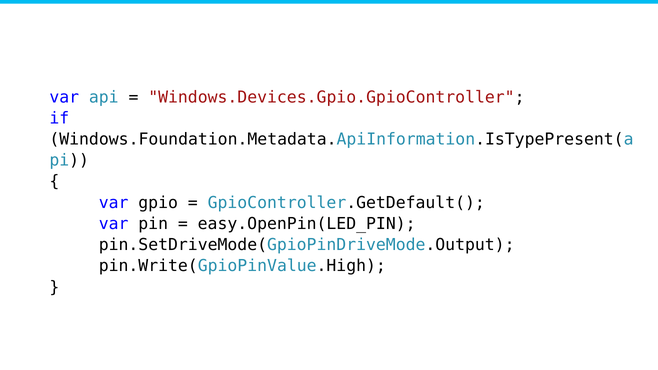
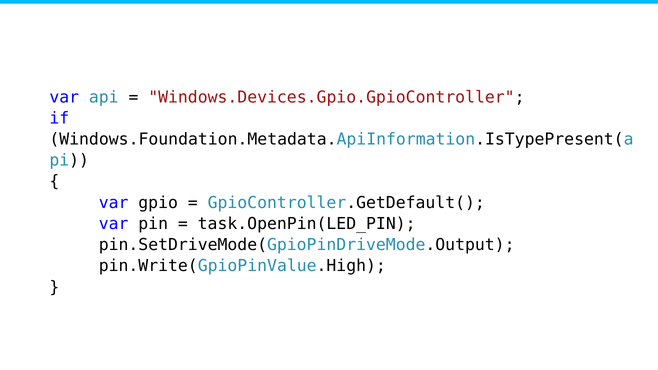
easy.OpenPin(LED_PIN: easy.OpenPin(LED_PIN -> task.OpenPin(LED_PIN (307, 224)
